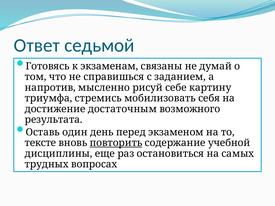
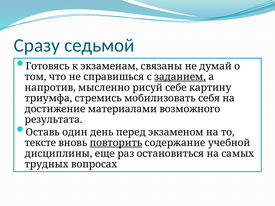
Ответ: Ответ -> Сразу (37, 45)
заданием underline: none -> present (180, 77)
достаточным: достаточным -> материалами (122, 109)
